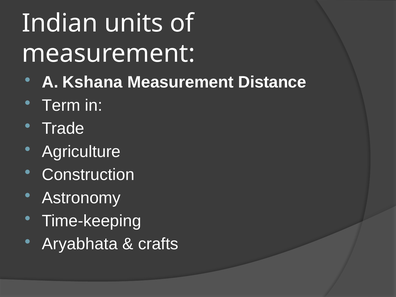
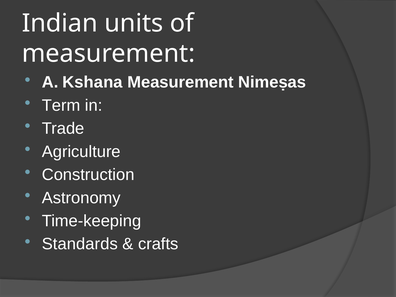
Distance: Distance -> Nimeṣas (272, 82)
Aryabhata: Aryabhata -> Standards (80, 244)
